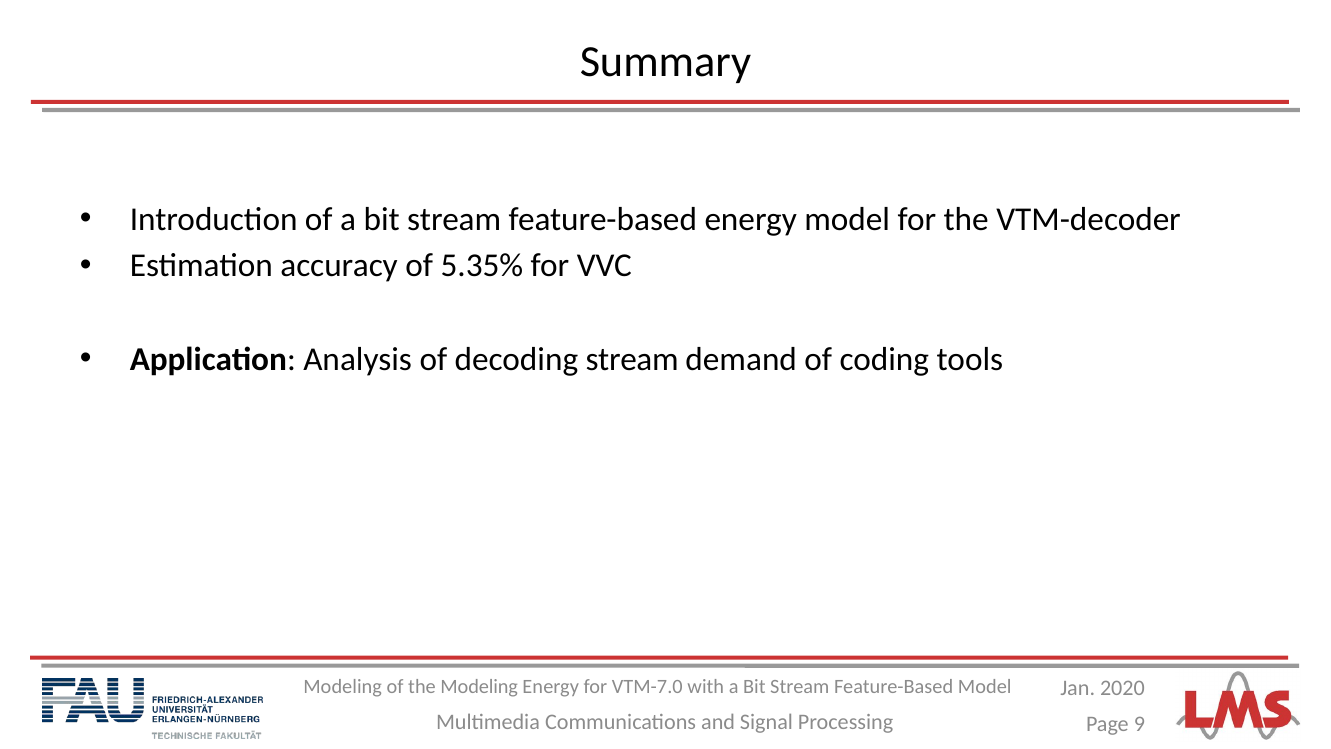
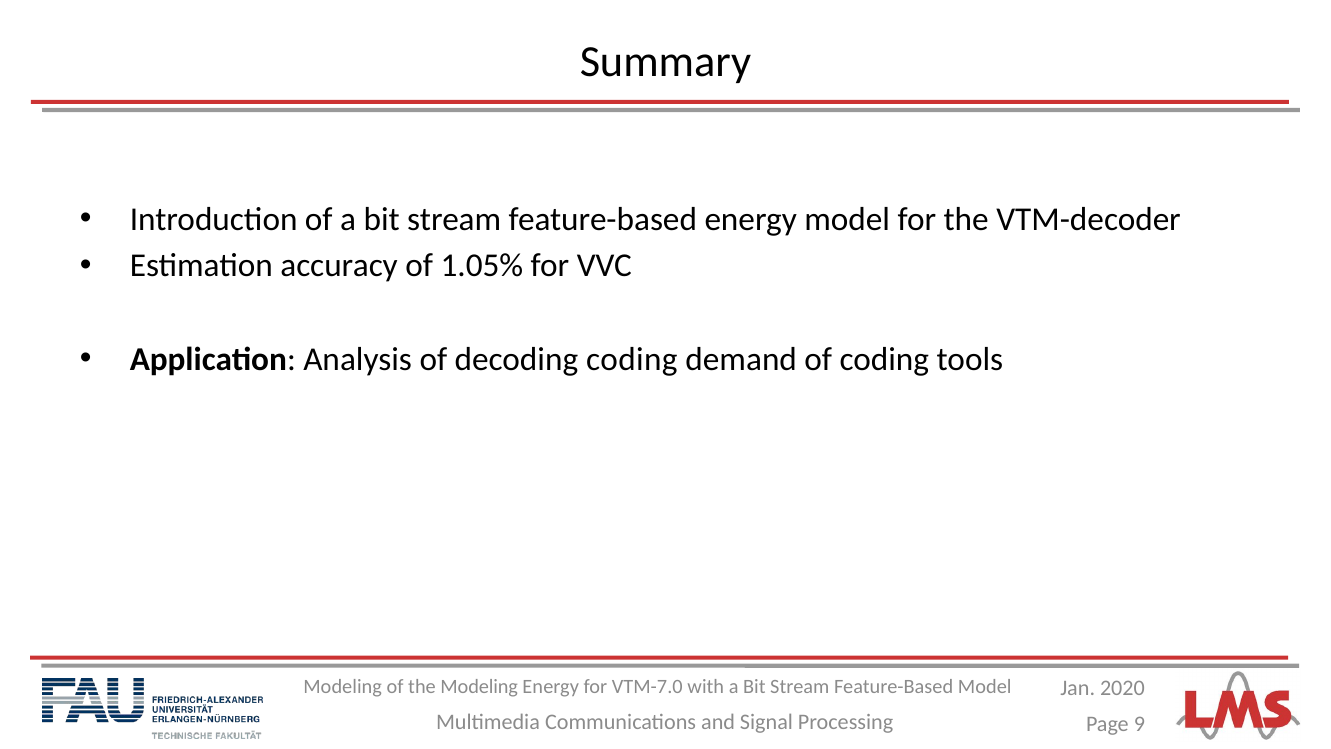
5.35%: 5.35% -> 1.05% (482, 266)
decoding stream: stream -> coding (632, 359)
